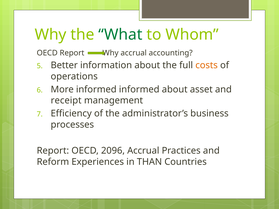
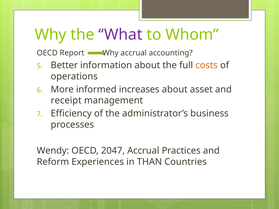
What colour: green -> purple (120, 35)
informed informed: informed -> increases (139, 89)
Report: Report -> Wendy (53, 151)
2096: 2096 -> 2047 (113, 151)
